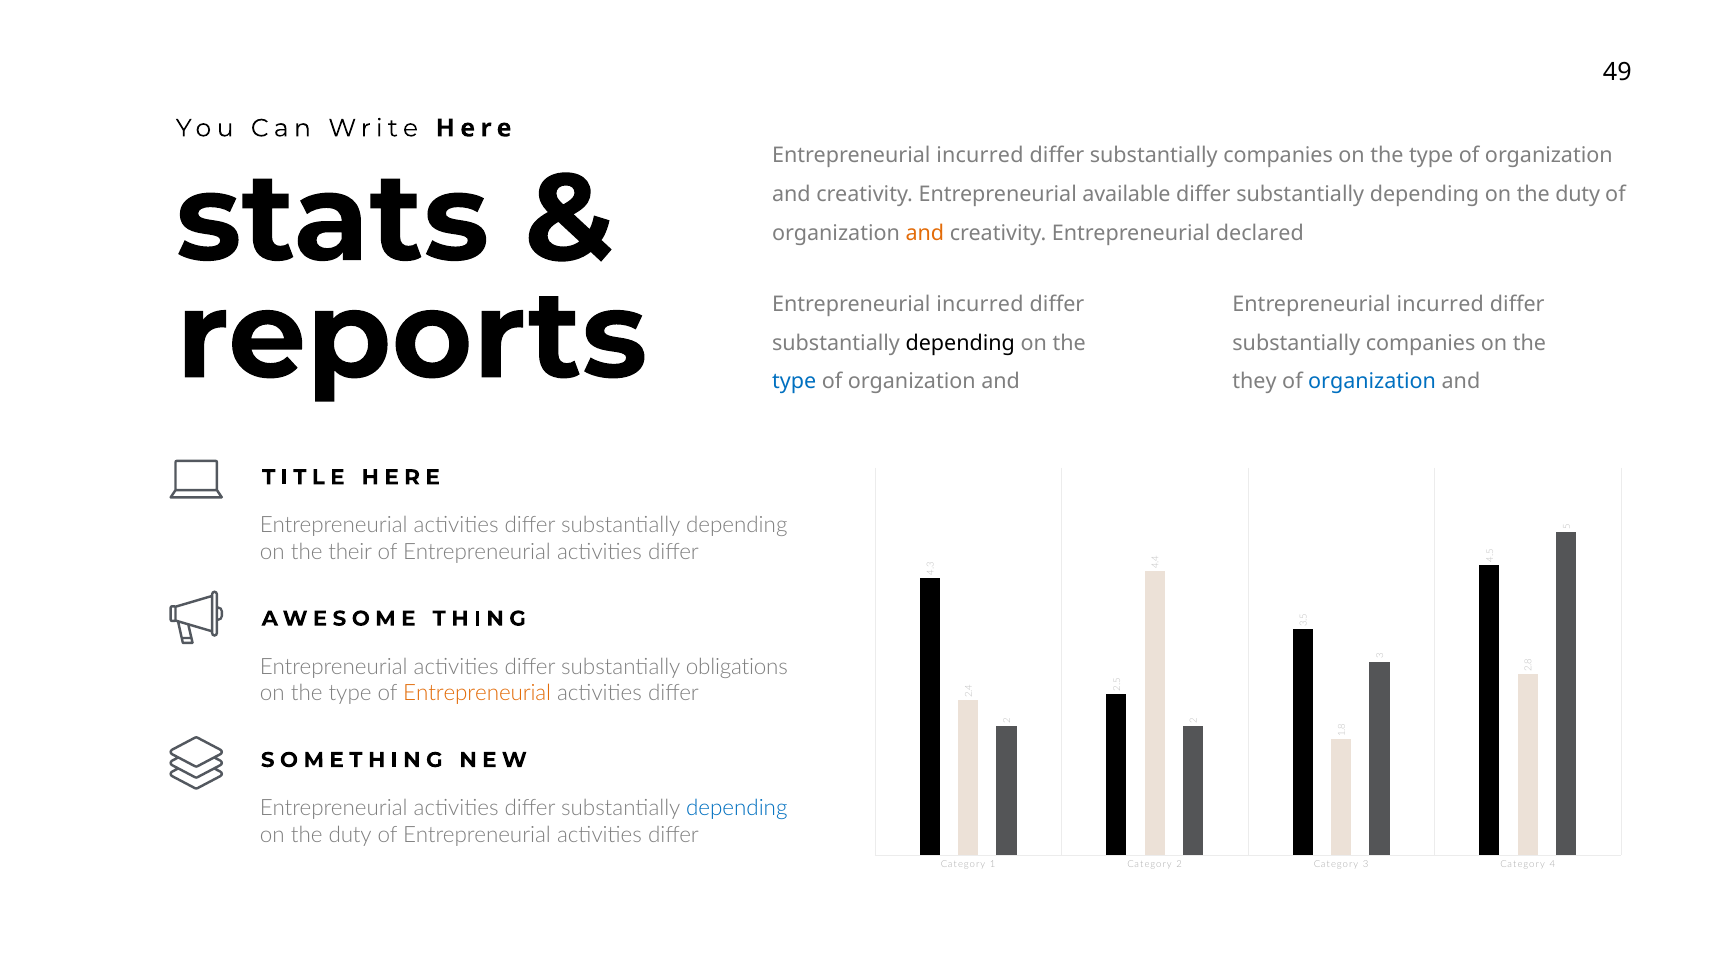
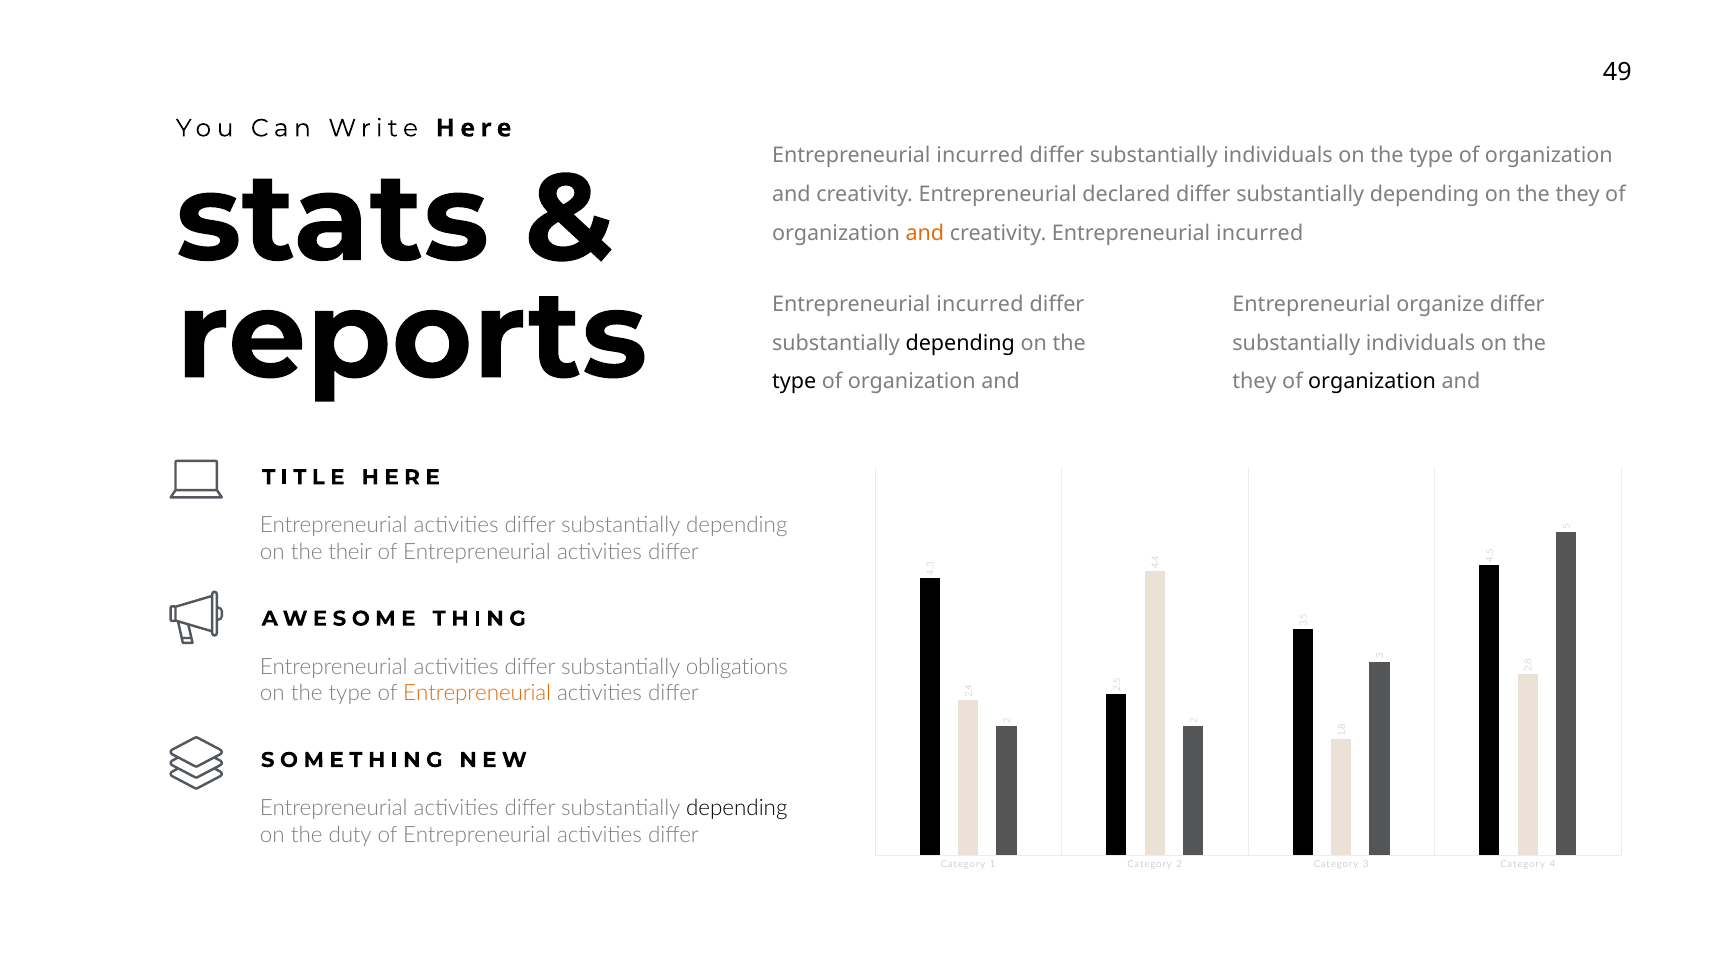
companies: companies -> individuals (1278, 155)
available: available -> declared (1126, 194)
duty: duty -> they (1578, 194)
creativity Entrepreneurial declared: declared -> incurred (1260, 233)
incurred: incurred -> organize (1440, 304)
companies: companies -> individuals (1421, 343)
type colour: blue -> black (794, 381)
organization colour: blue -> black (1372, 381)
depending colour: blue -> black (737, 807)
